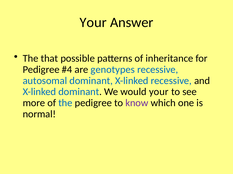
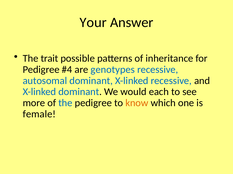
that: that -> trait (49, 59)
would your: your -> each (159, 92)
know colour: purple -> orange (137, 103)
normal: normal -> female (39, 115)
